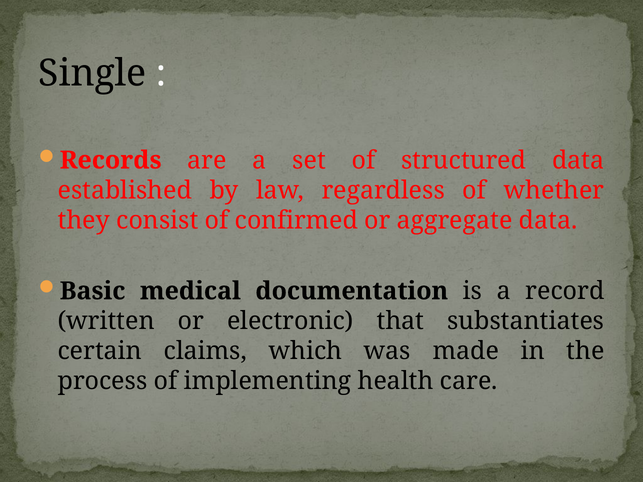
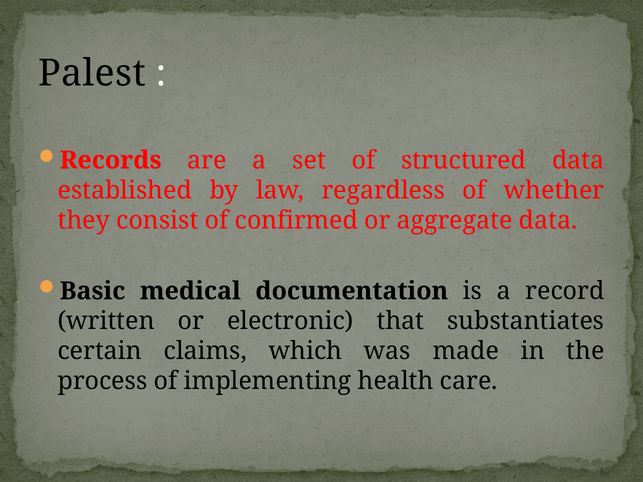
Single: Single -> Palest (92, 73)
